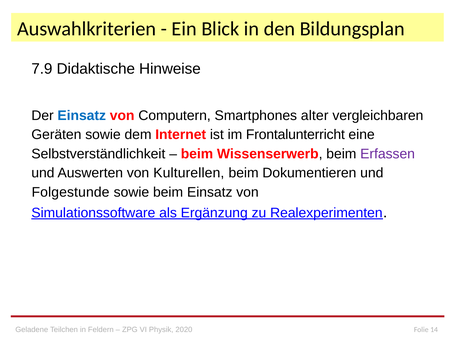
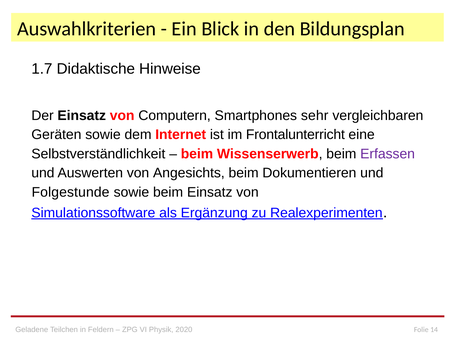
7.9: 7.9 -> 1.7 (42, 69)
Einsatz colour: blue -> black (82, 116)
alter: alter -> sehr (315, 116)
Kulturellen: Kulturellen -> Angesichts (189, 173)
